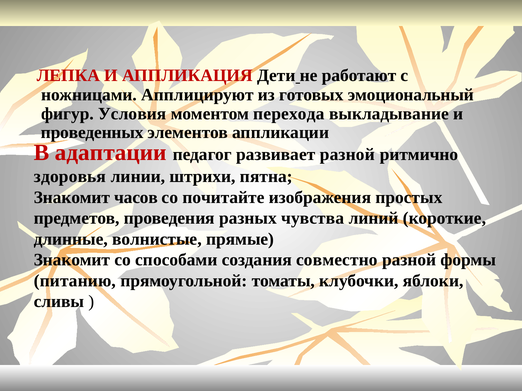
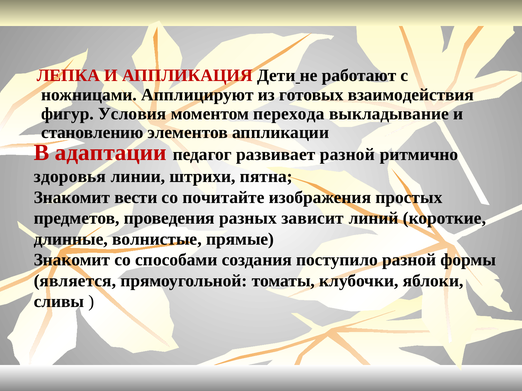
эмоциональный: эмоциональный -> взаимодействия (411, 95)
проведенных: проведенных -> становлению (92, 133)
часов: часов -> вести (136, 198)
чувства: чувства -> зависит (313, 218)
совместно: совместно -> поступило (337, 260)
питанию: питанию -> является (75, 281)
